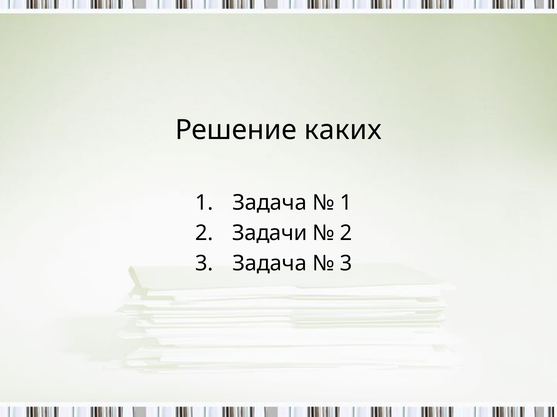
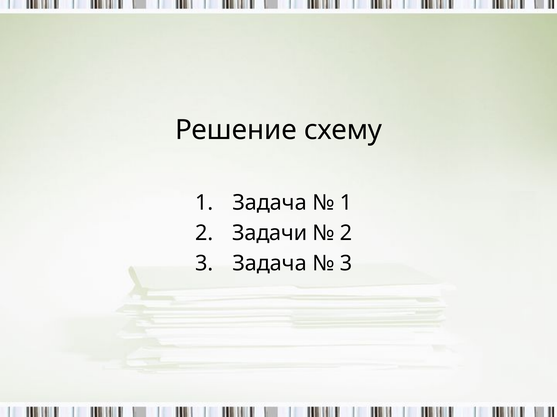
каких: каких -> схему (343, 130)
